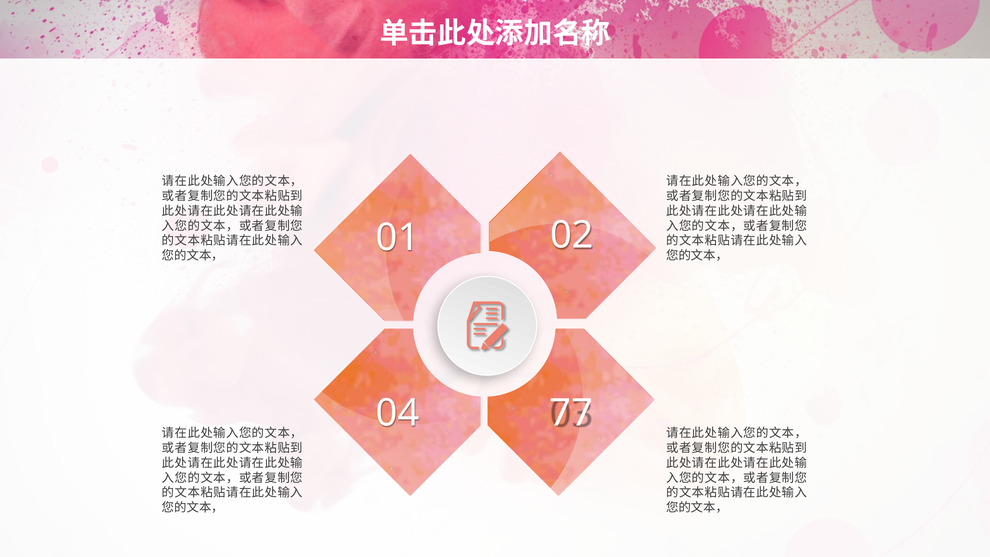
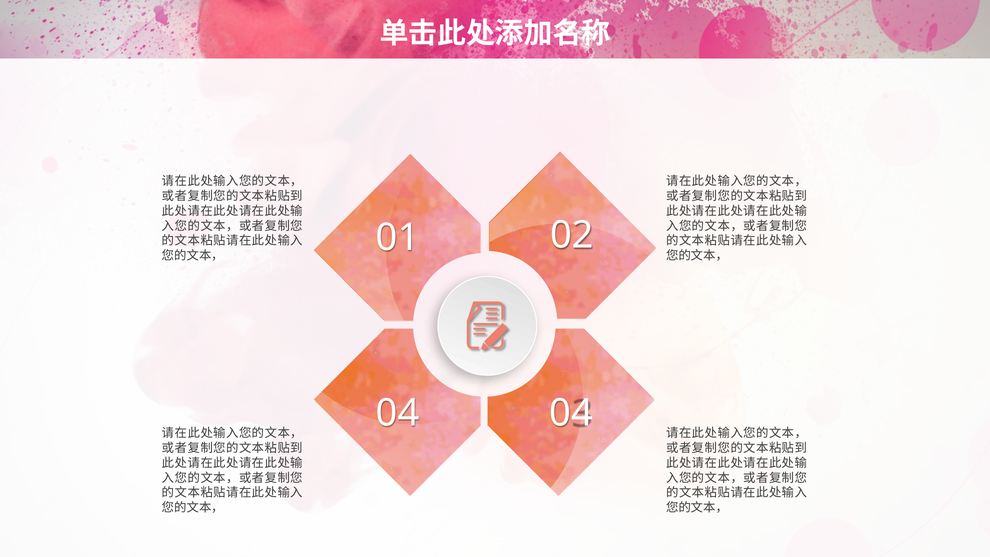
04 77: 77 -> 04 (571, 413)
